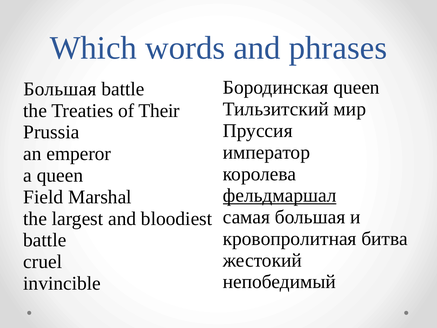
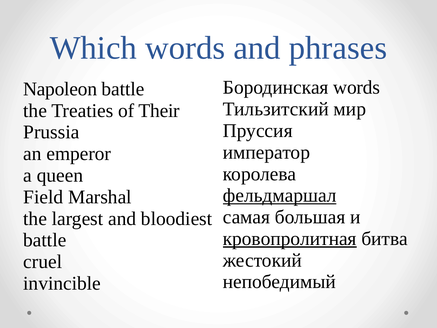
Бородинская queen: queen -> words (357, 88)
Большая: Большая -> Napoleon (60, 89)
кровопролитная underline: none -> present (290, 239)
